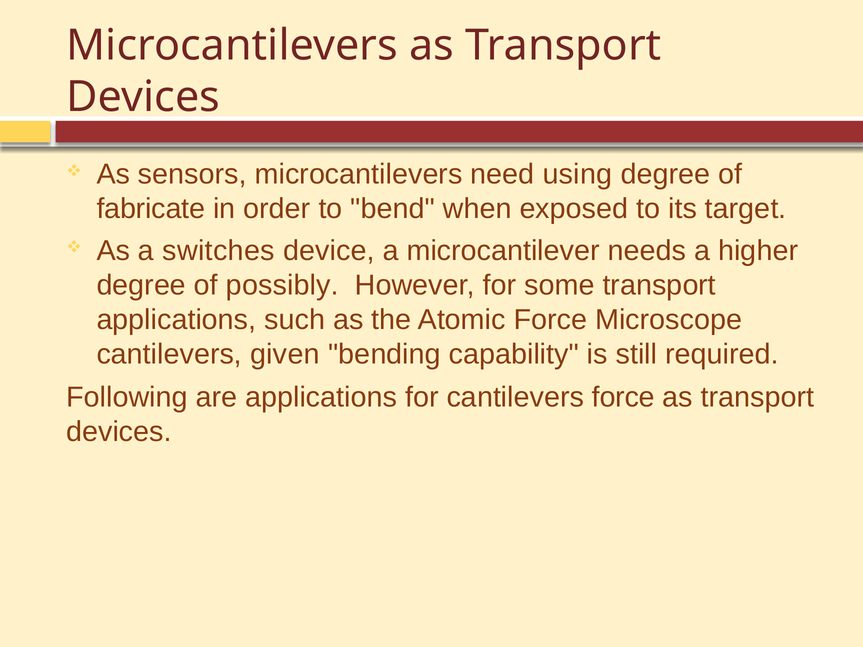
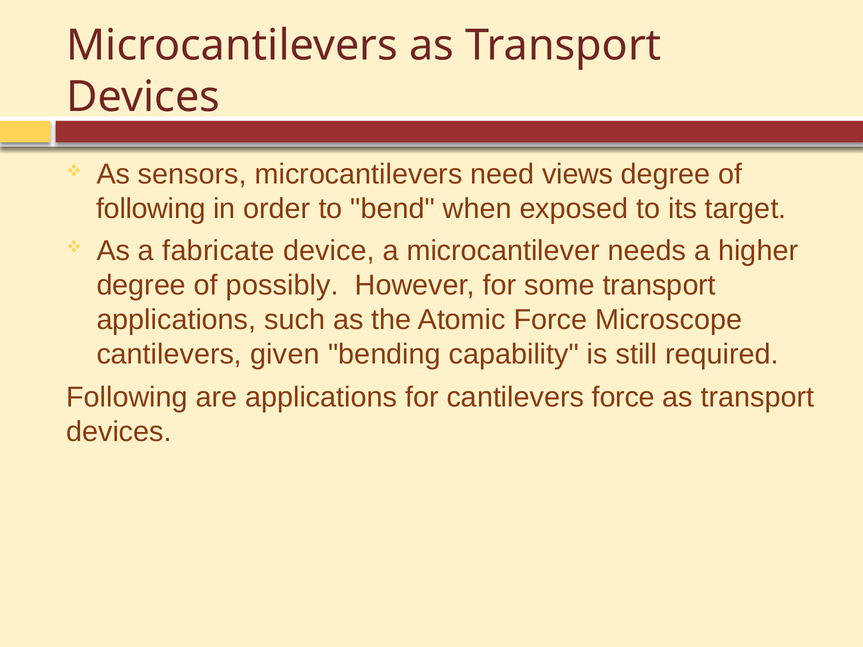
using: using -> views (578, 175)
fabricate: fabricate -> following (151, 209)
switches: switches -> fabricate (219, 251)
